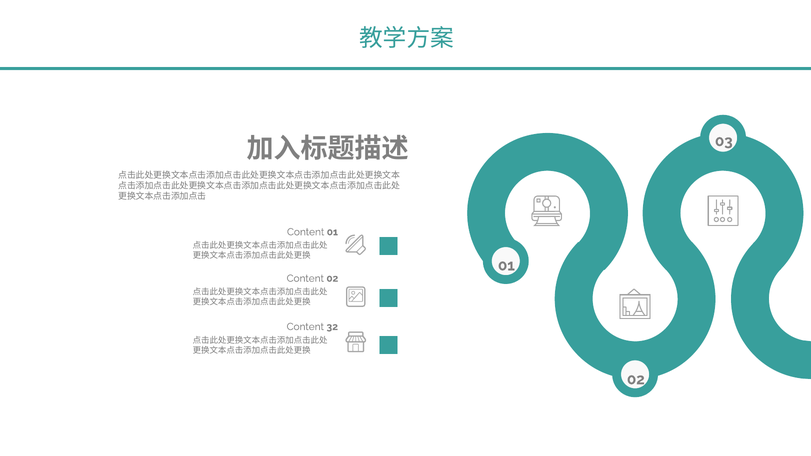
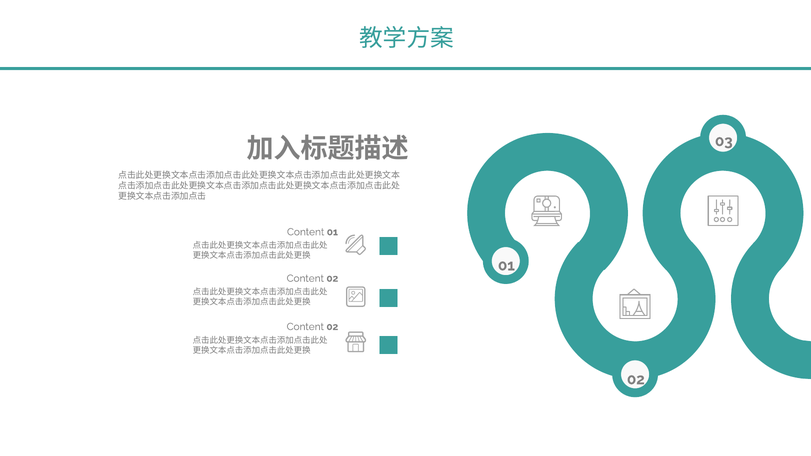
32: 32 -> 02 (332, 327)
